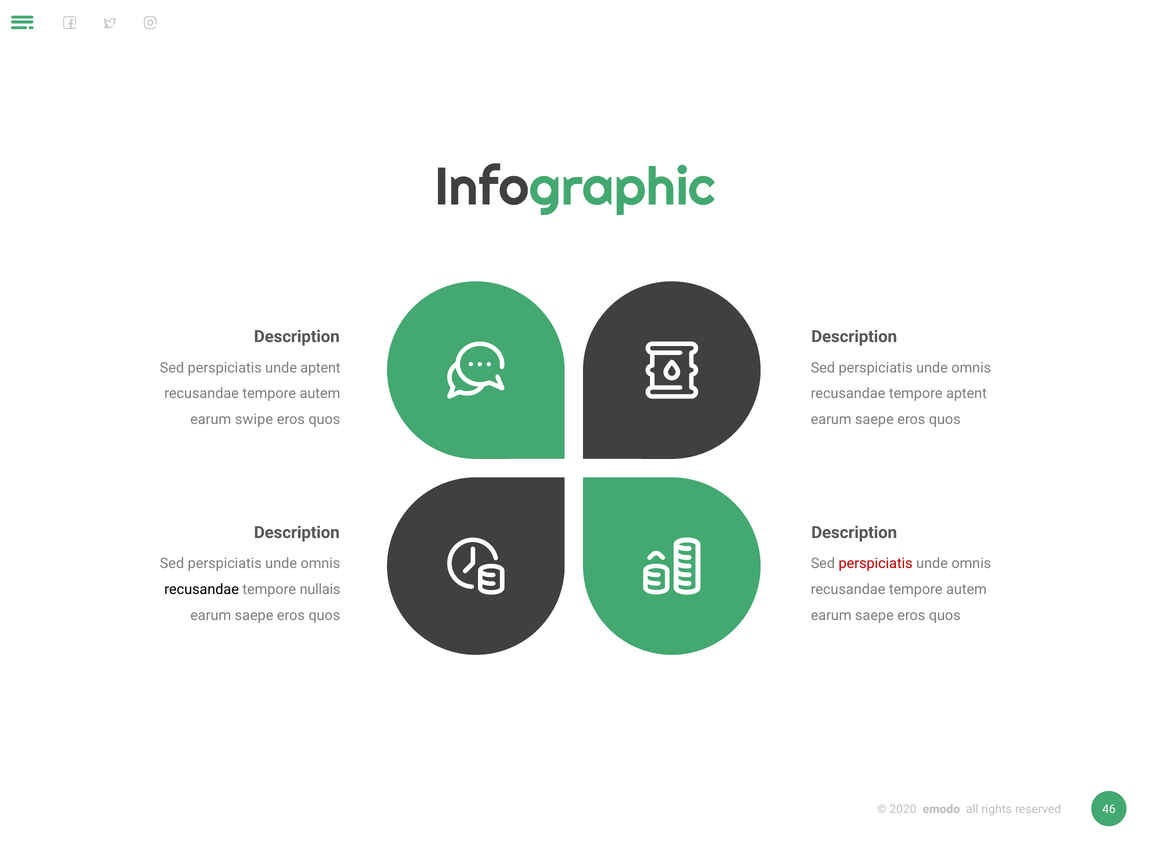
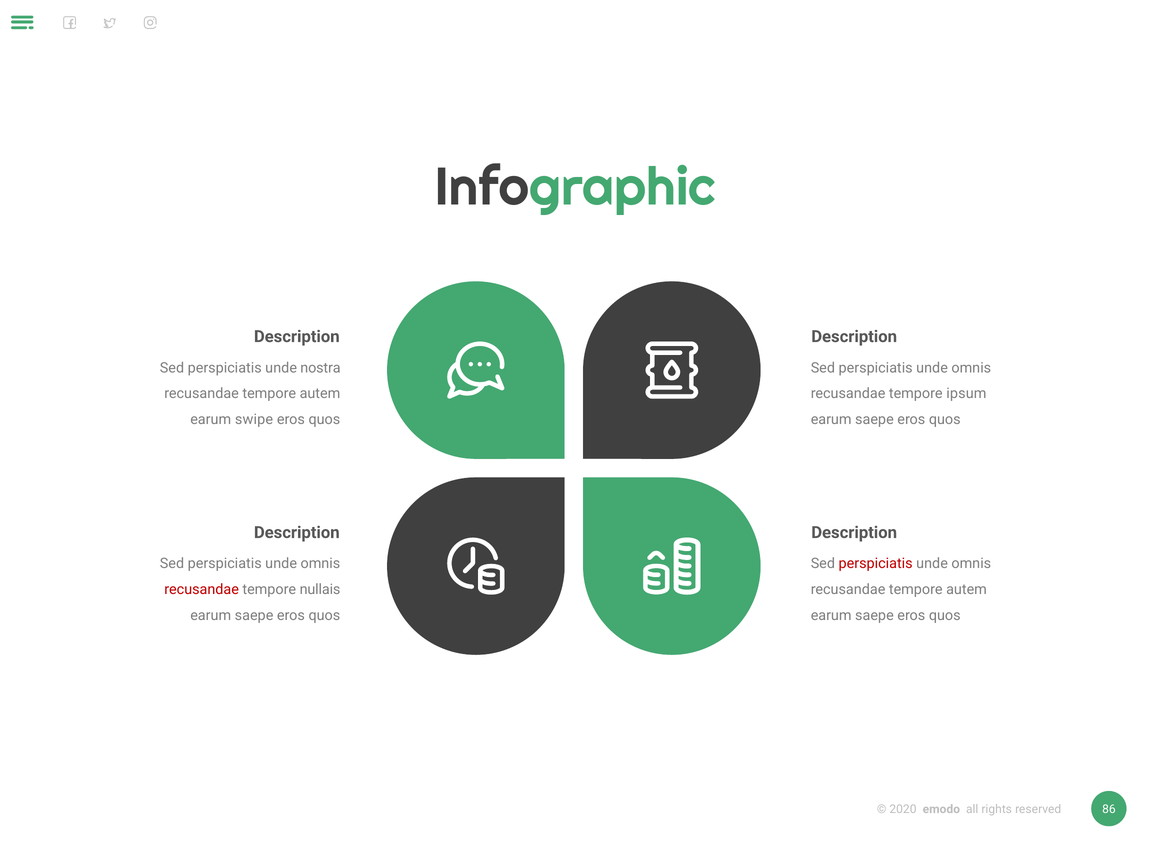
unde aptent: aptent -> nostra (320, 368)
tempore aptent: aptent -> ipsum (966, 394)
recusandae colour: black -> red (202, 590)
46: 46 -> 86 (1109, 810)
